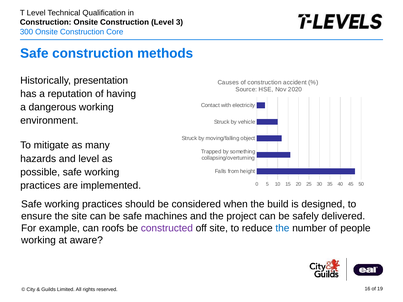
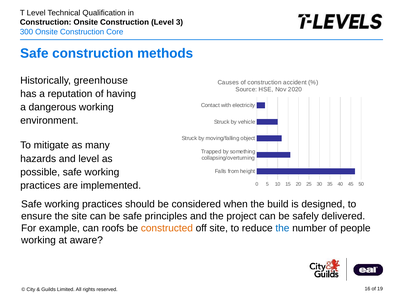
presentation: presentation -> greenhouse (101, 80)
machines: machines -> principles (166, 216)
constructed colour: purple -> orange (167, 228)
